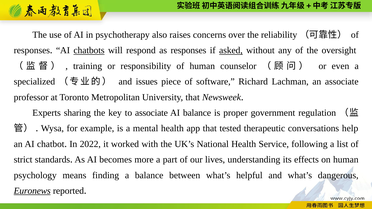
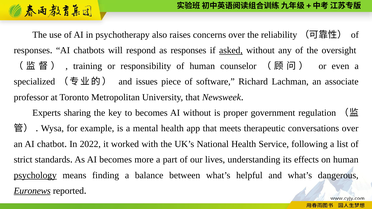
chatbots underline: present -> none (89, 50)
to associate: associate -> becomes (151, 113)
AI balance: balance -> without (197, 113)
tested: tested -> meets (230, 129)
conversations help: help -> over (350, 129)
psychology underline: none -> present (35, 175)
